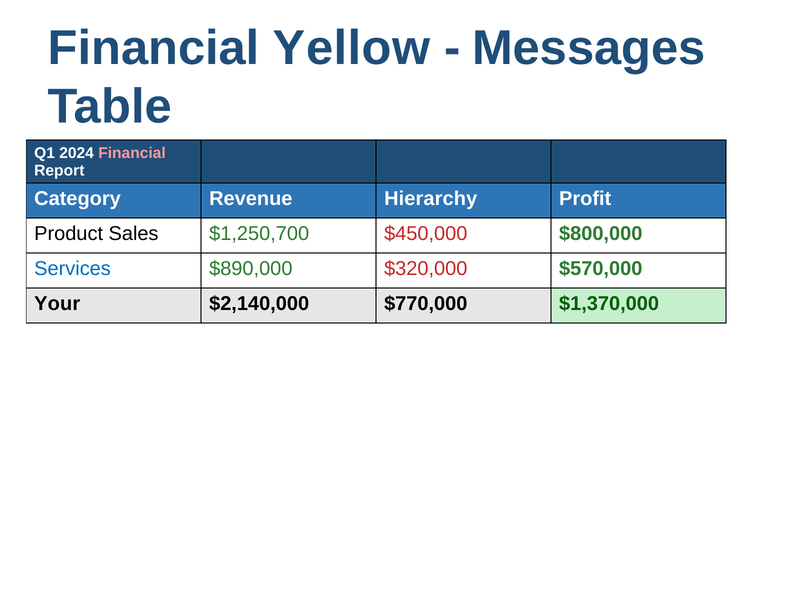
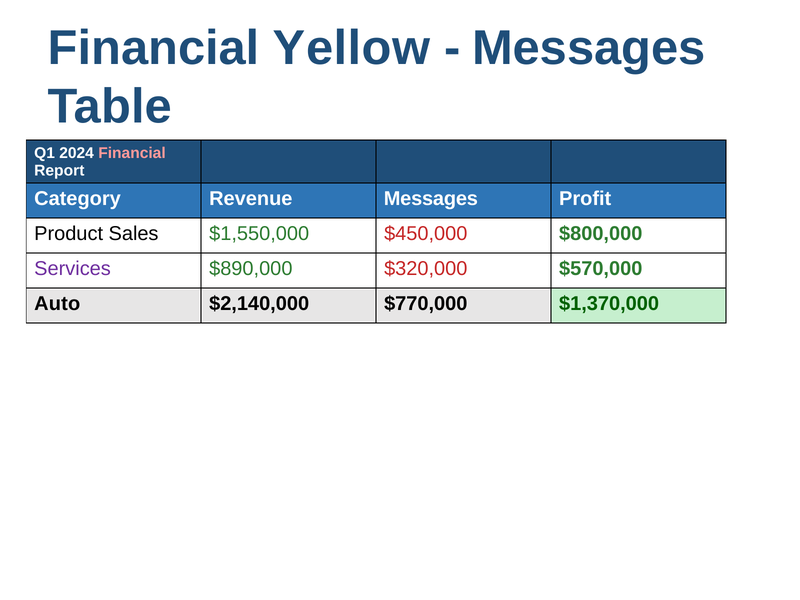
Revenue Hierarchy: Hierarchy -> Messages (431, 199)
$1,250,700: $1,250,700 -> $1,550,000 (259, 233)
Services colour: blue -> purple (73, 268)
Your: Your -> Auto (57, 303)
